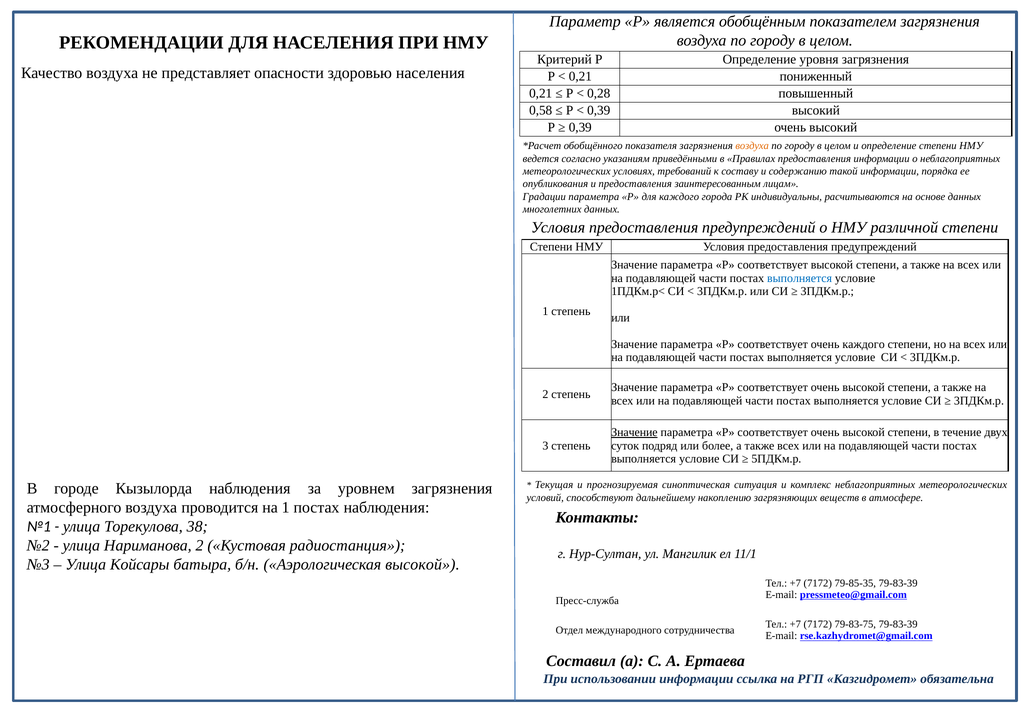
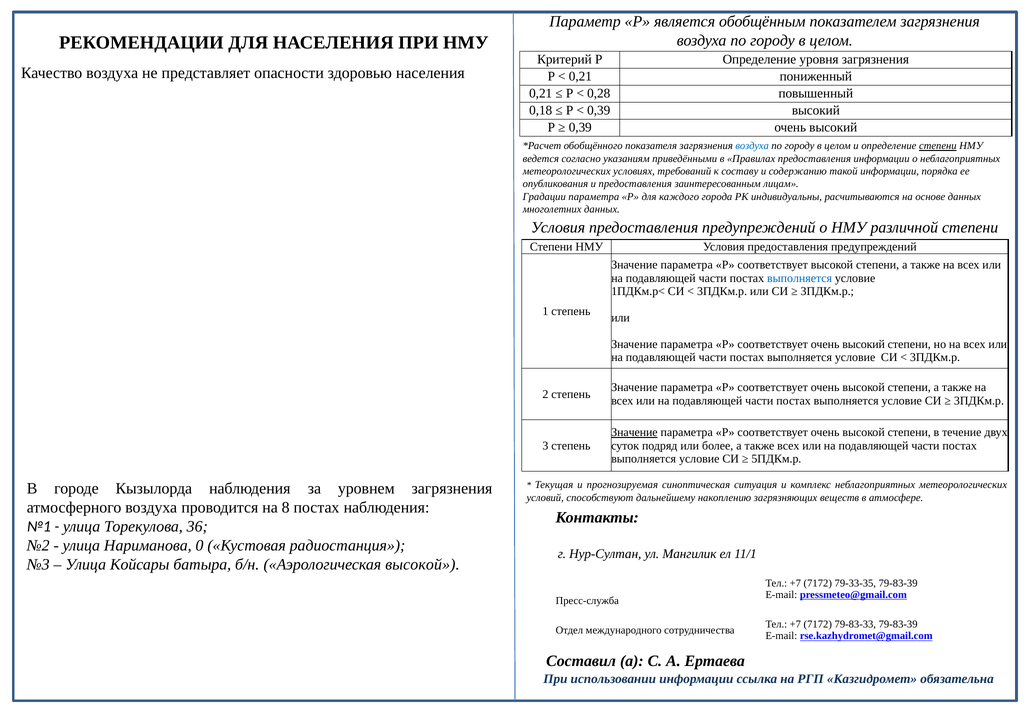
0,58: 0,58 -> 0,18 (541, 110)
воздуха colour: orange -> blue (752, 146)
степени underline: none -> present (938, 146)
соответствует очень каждого: каждого -> высокий (864, 344)
на 1: 1 -> 8 (286, 508)
38: 38 -> 36 (197, 527)
Нариманова 2: 2 -> 0 (200, 546)
79-85-35: 79-85-35 -> 79-33-35 (855, 583)
79-83-75: 79-83-75 -> 79-83-33 (855, 624)
